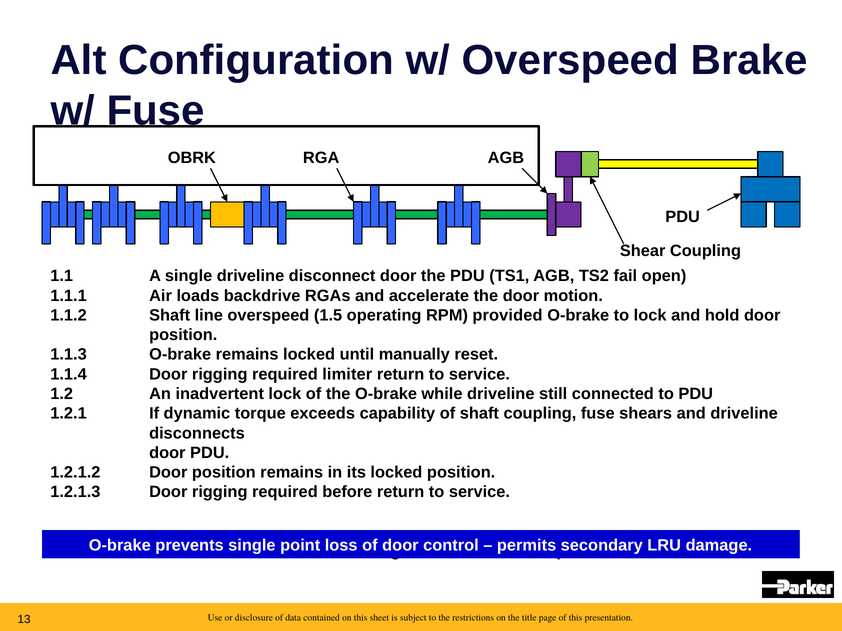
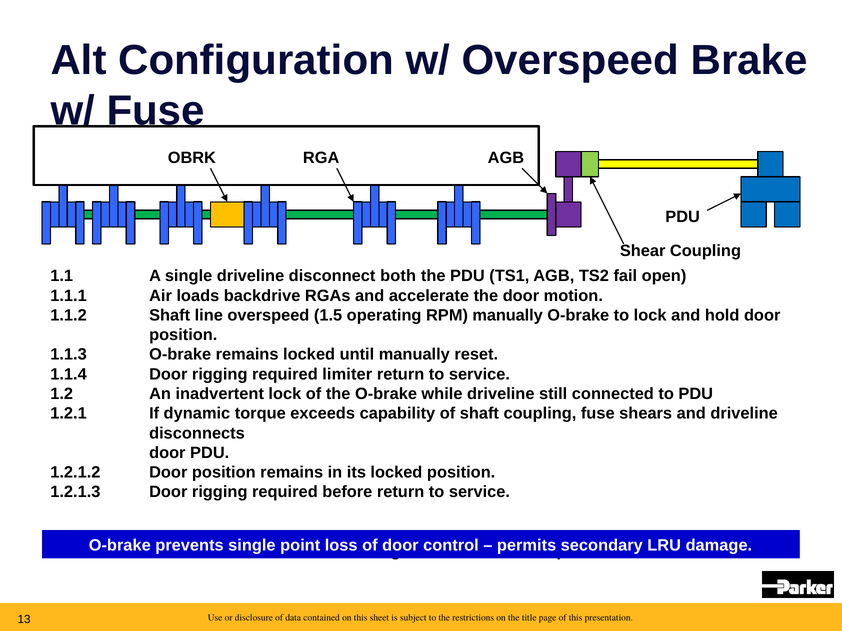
disconnect door: door -> both (398, 276)
RPM provided: provided -> manually (508, 316)
